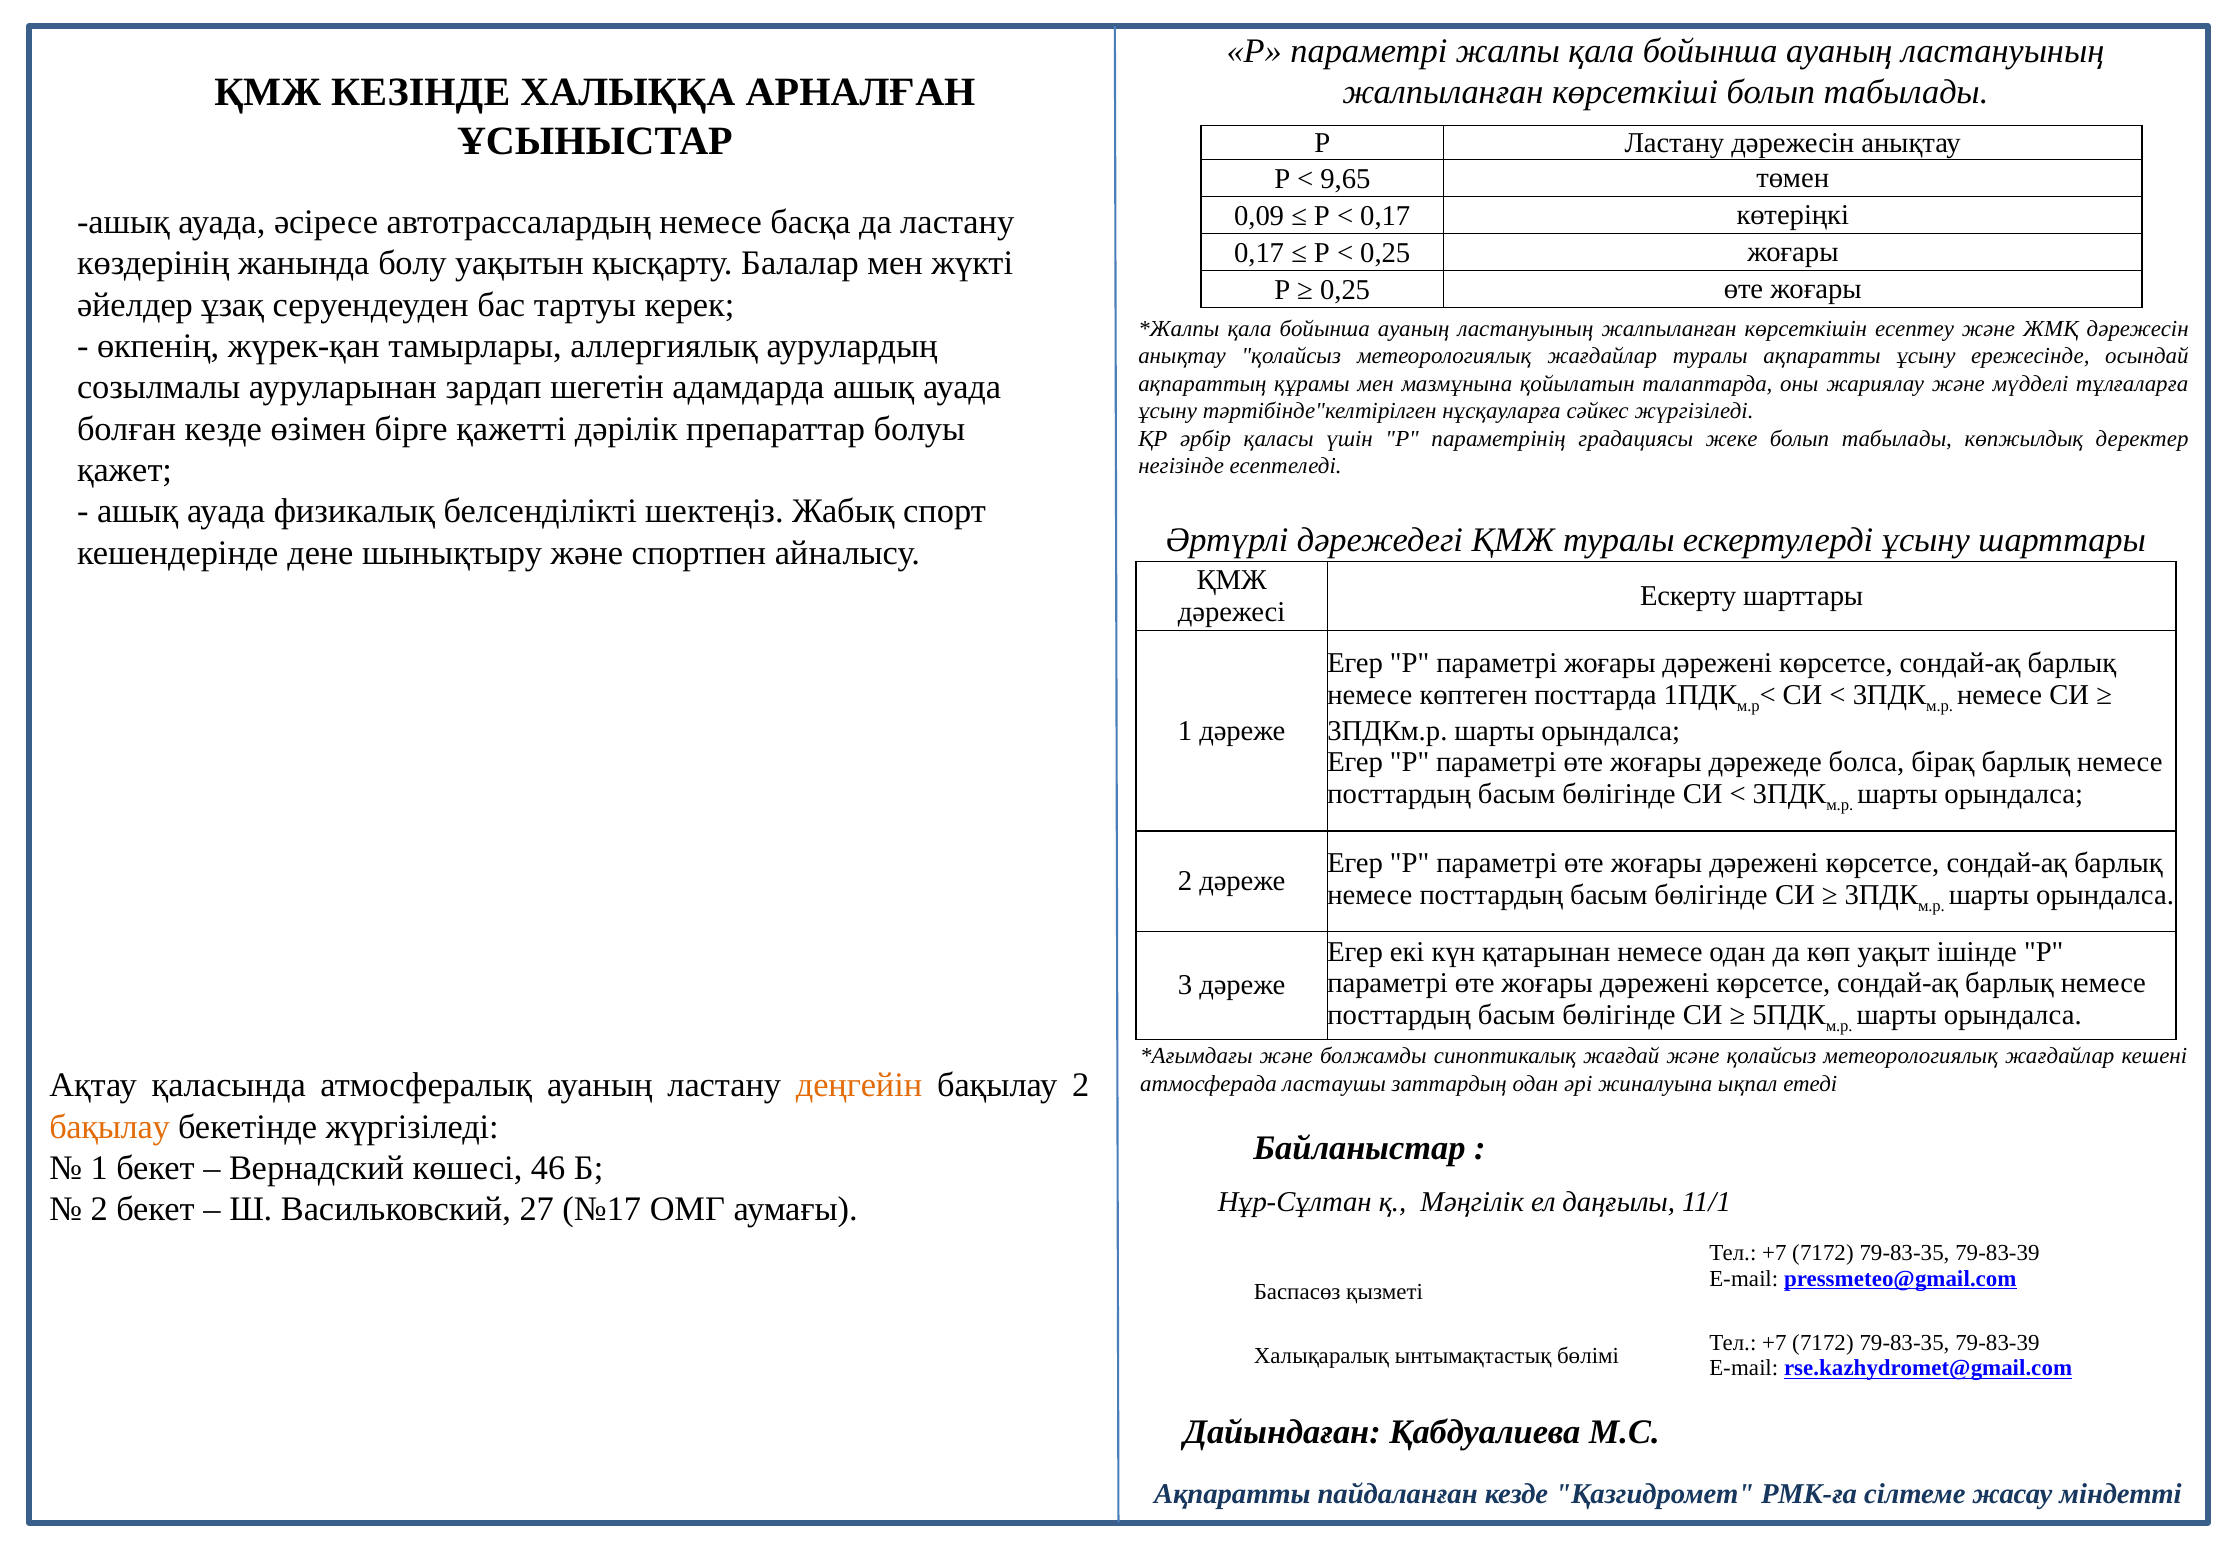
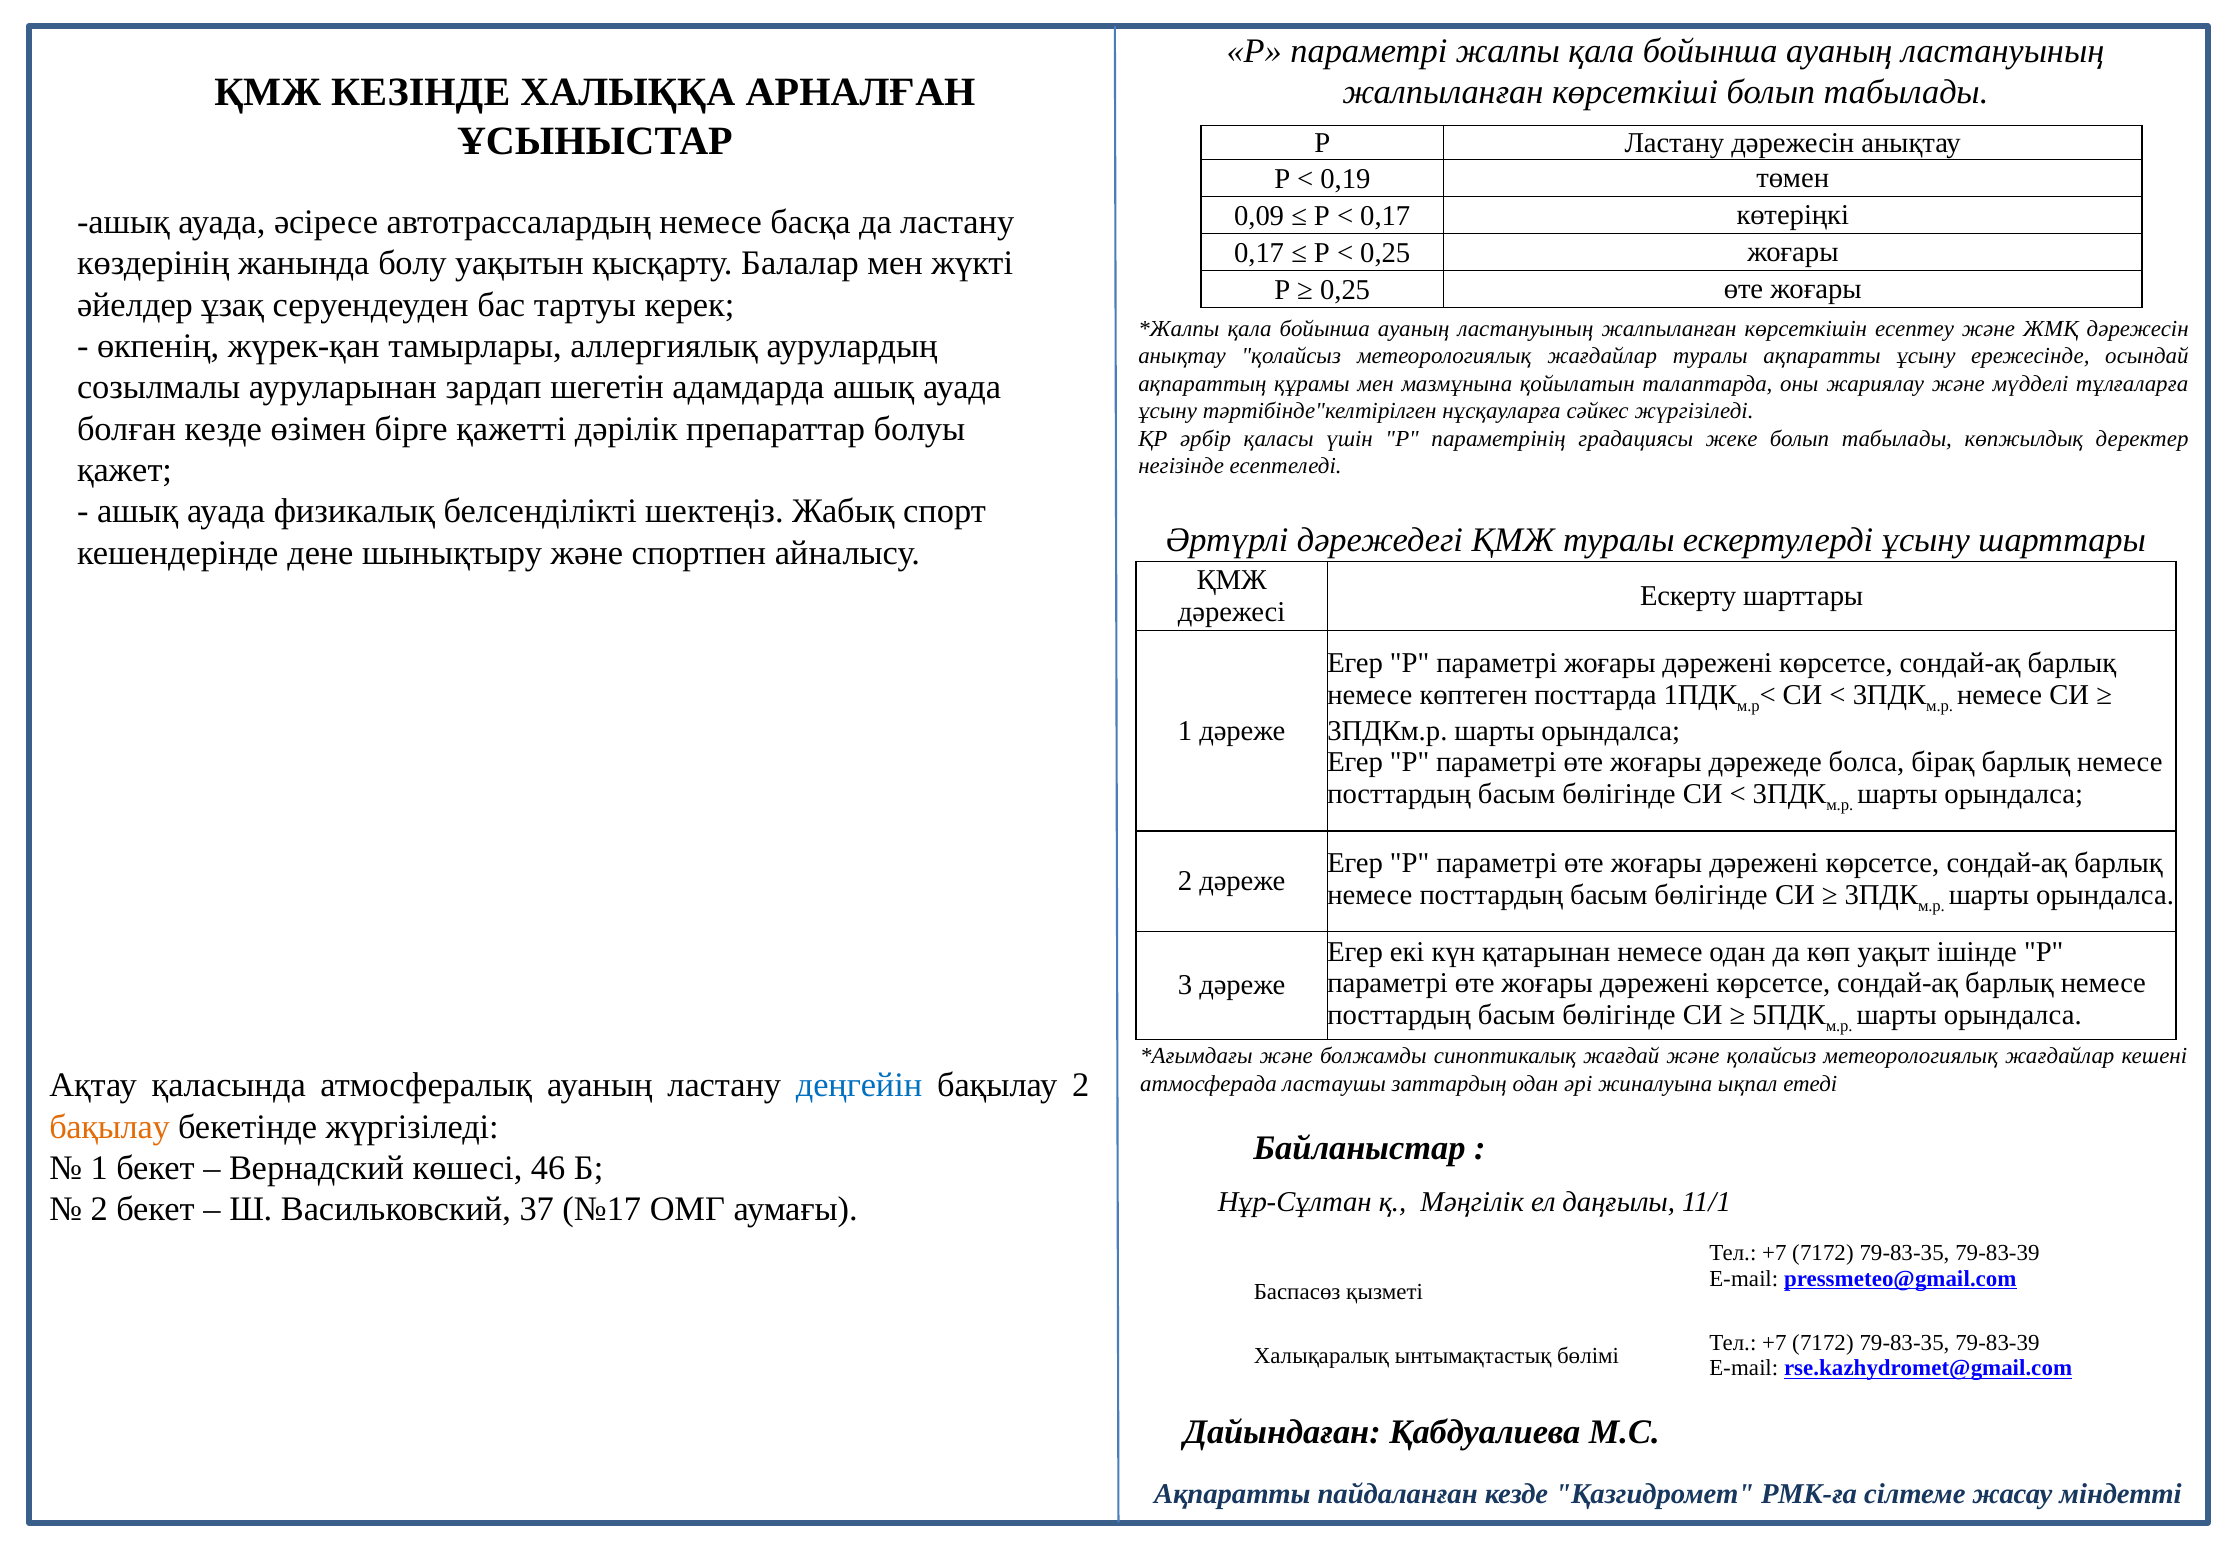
9,65: 9,65 -> 0,19 (1345, 179)
деңгейін colour: orange -> blue (859, 1085)
27: 27 -> 37 (537, 1209)
